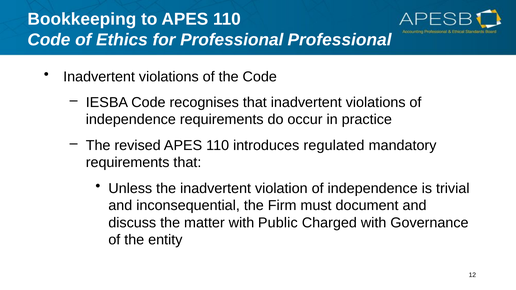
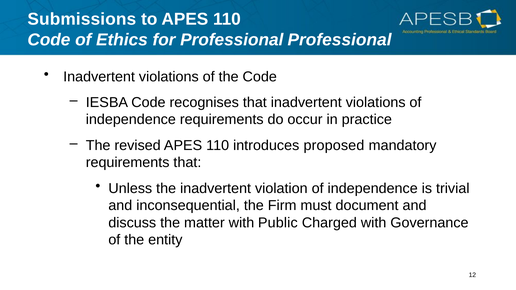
Bookkeeping: Bookkeeping -> Submissions (82, 19)
regulated: regulated -> proposed (334, 145)
